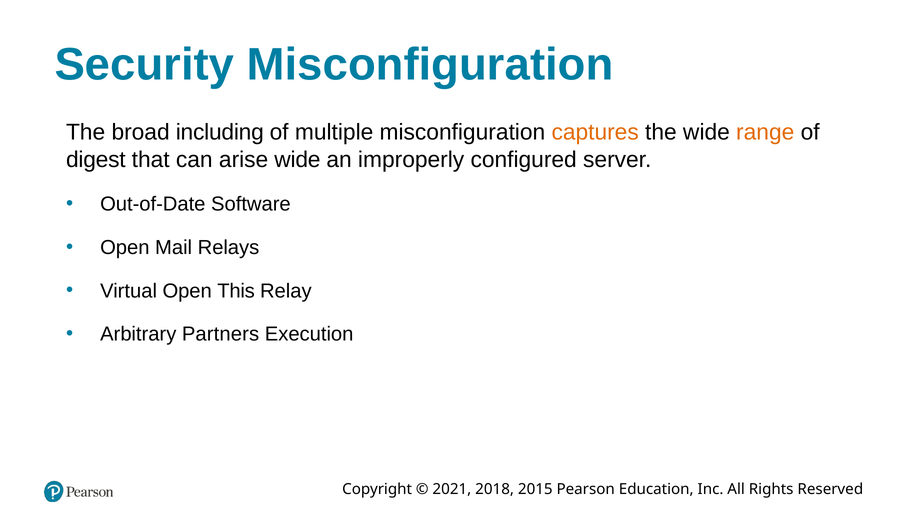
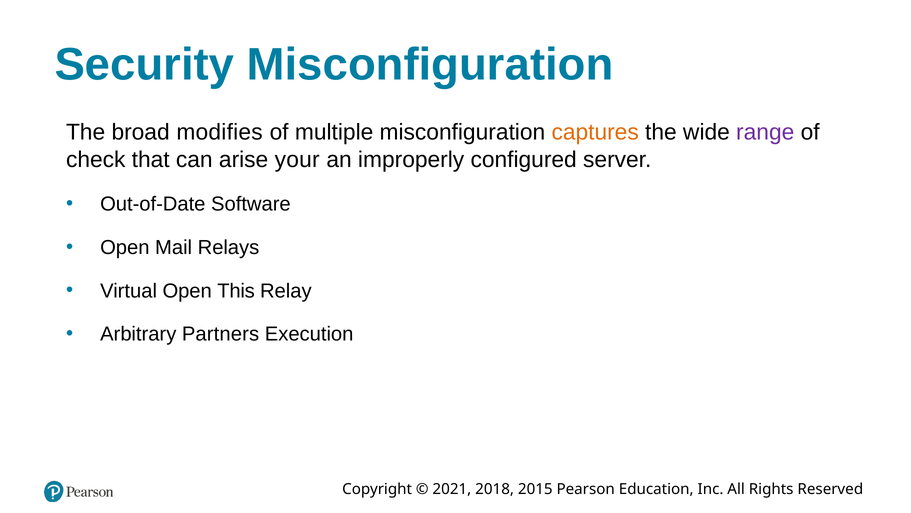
including: including -> modifies (220, 132)
range colour: orange -> purple (765, 132)
digest: digest -> check (96, 159)
arise wide: wide -> your (297, 159)
